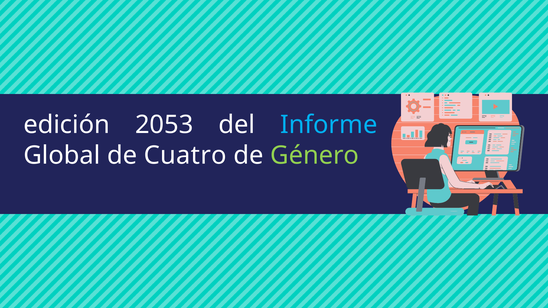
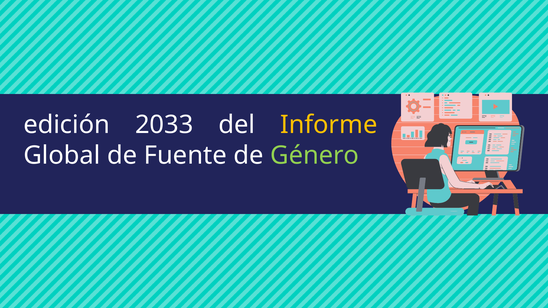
2053: 2053 -> 2033 (164, 125)
Informe colour: light blue -> yellow (329, 125)
Cuatro: Cuatro -> Fuente (185, 156)
